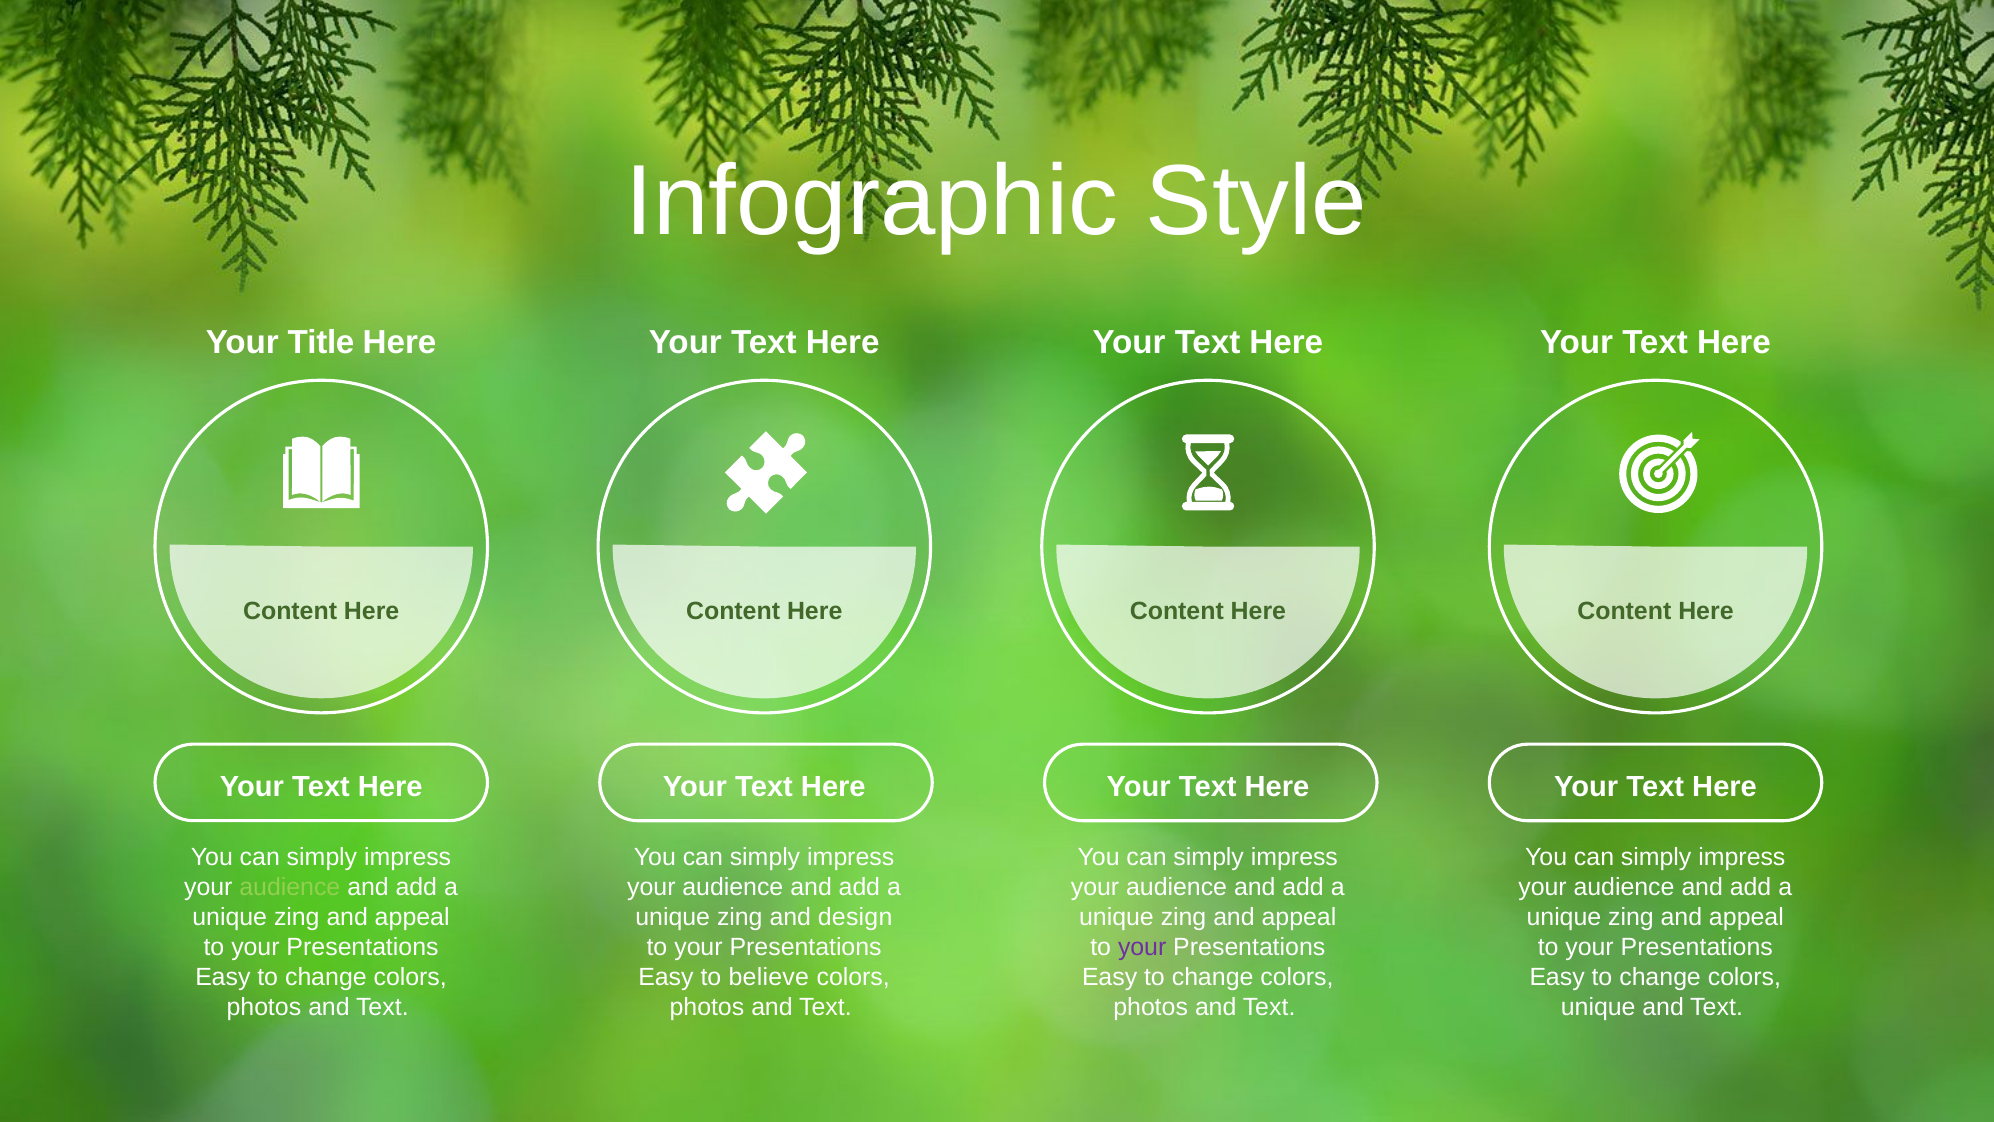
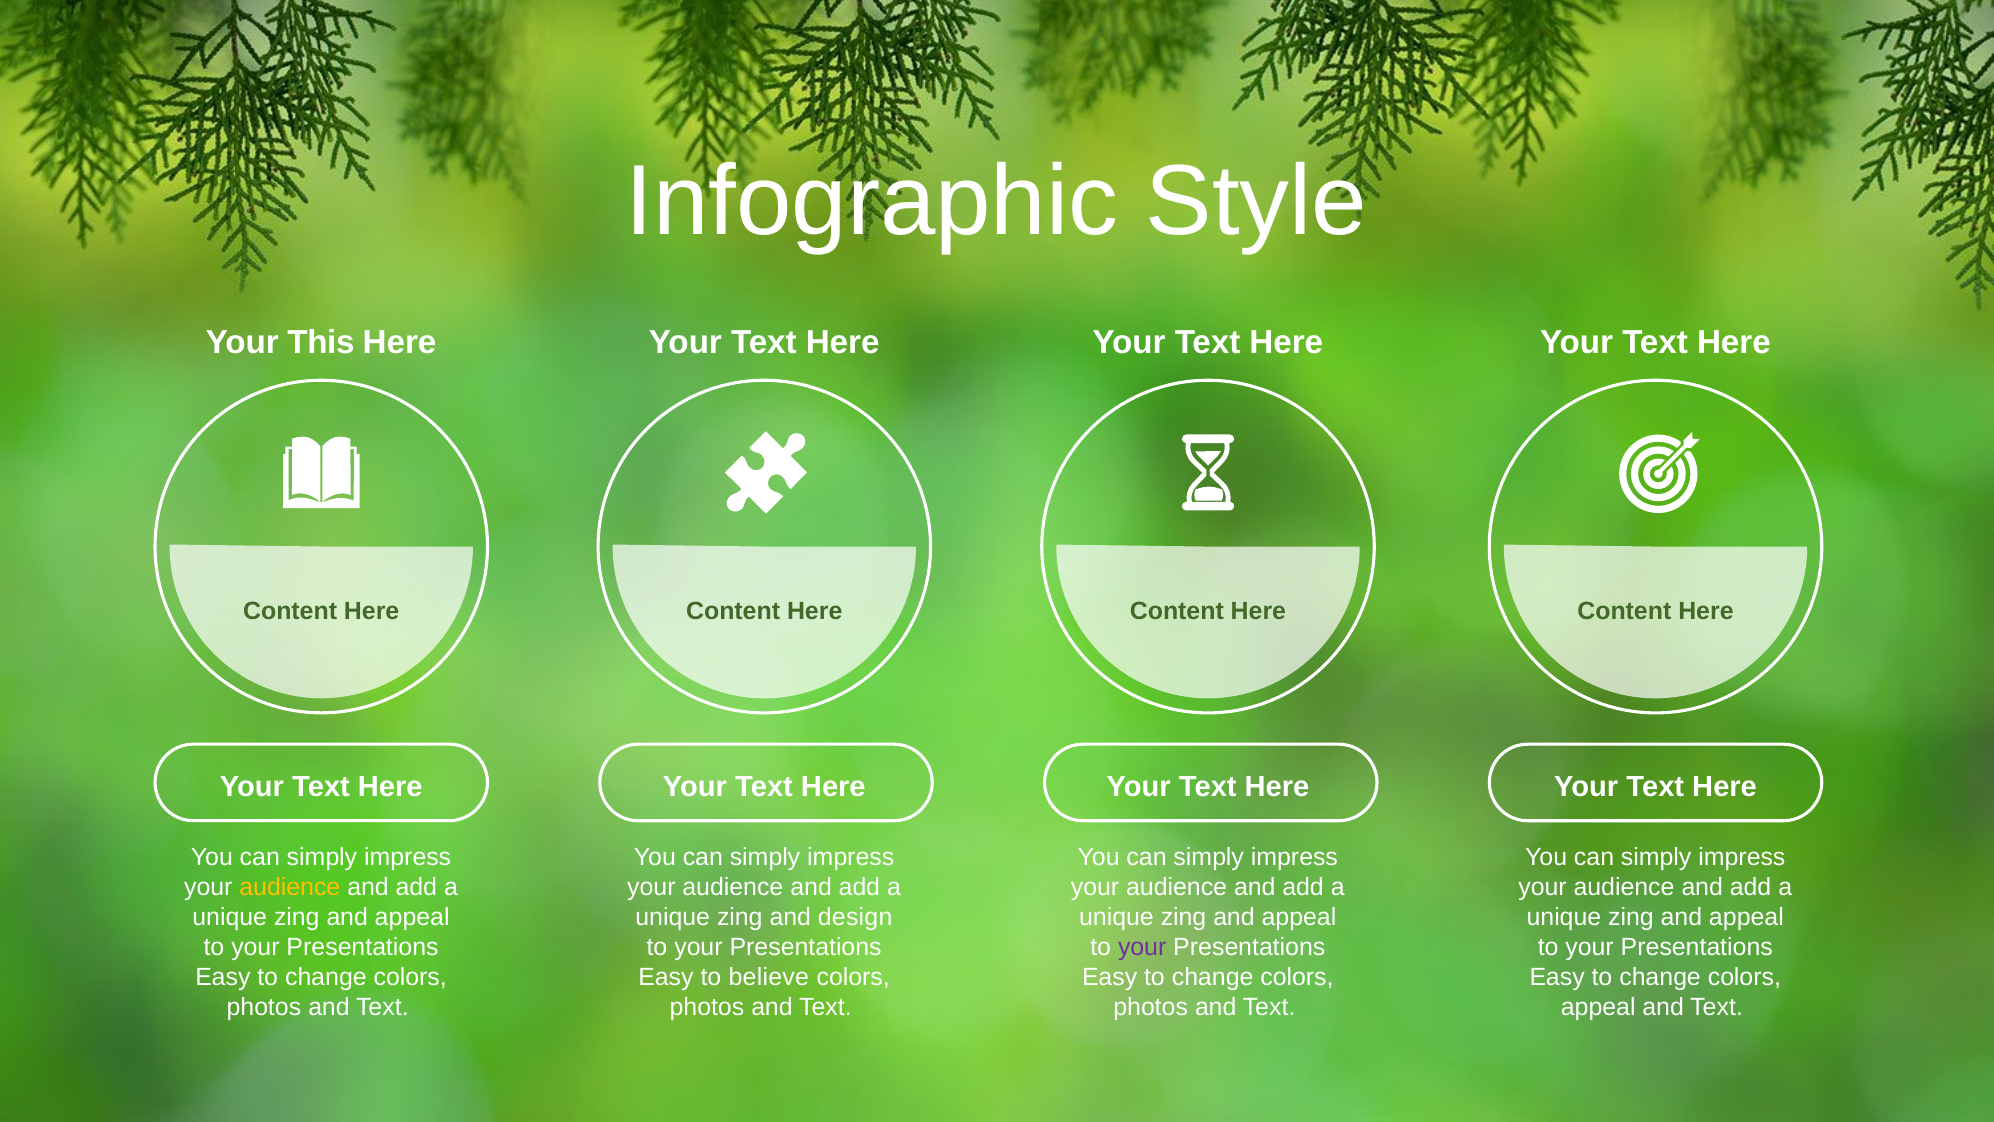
Title: Title -> This (321, 342)
audience colour: light green -> yellow (290, 887)
unique: unique -> appeal (1598, 1007)
